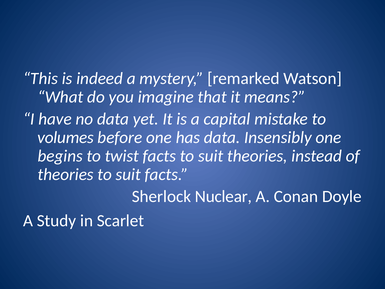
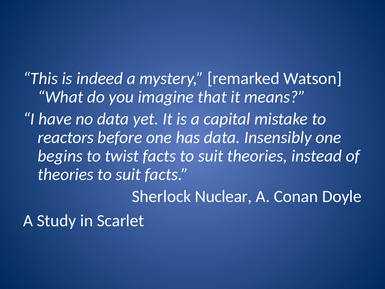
volumes: volumes -> reactors (66, 137)
